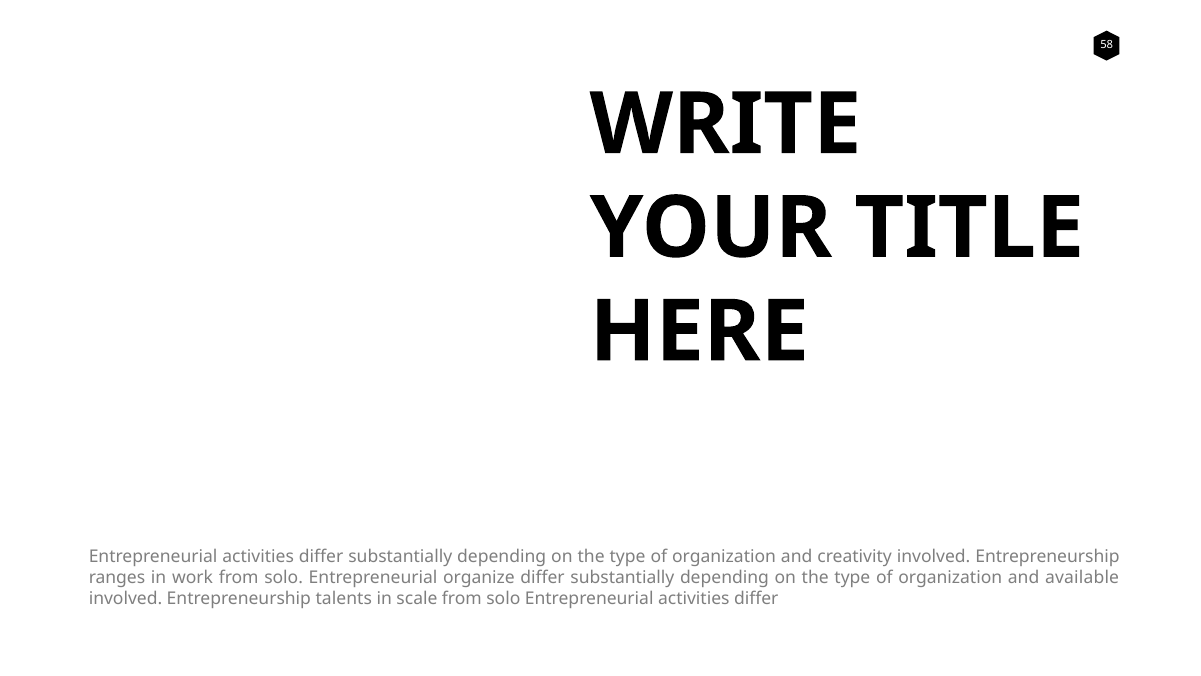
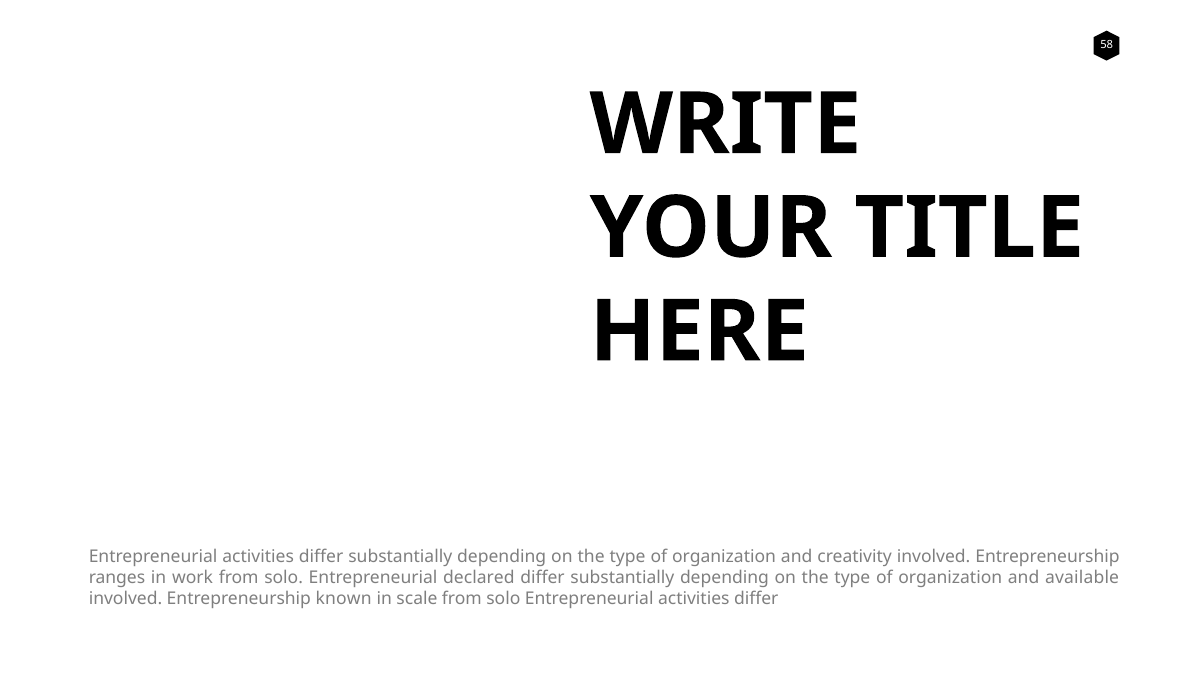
organize: organize -> declared (479, 578)
talents: talents -> known (344, 599)
